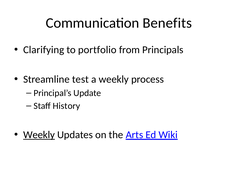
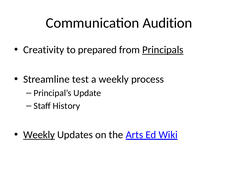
Benefits: Benefits -> Audition (167, 23)
Clarifying: Clarifying -> Creativity (44, 50)
portfolio: portfolio -> prepared (97, 50)
Principals underline: none -> present (163, 50)
